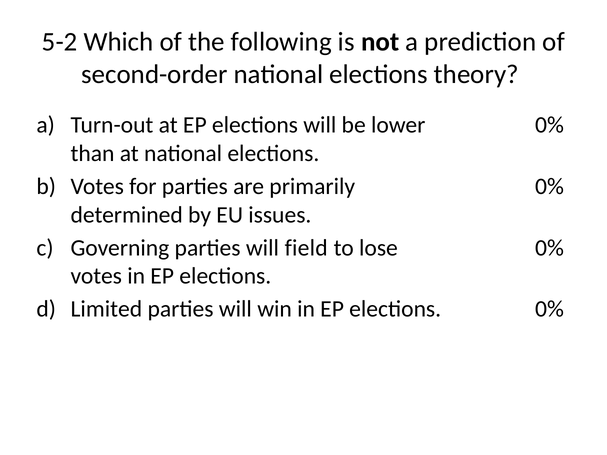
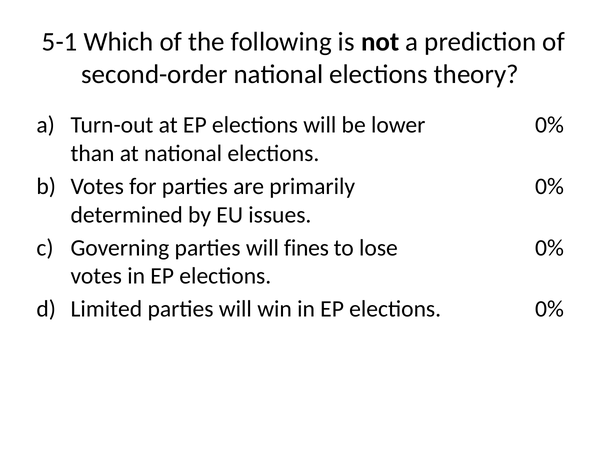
5-2: 5-2 -> 5-1 (60, 42)
field: field -> fines (306, 248)
